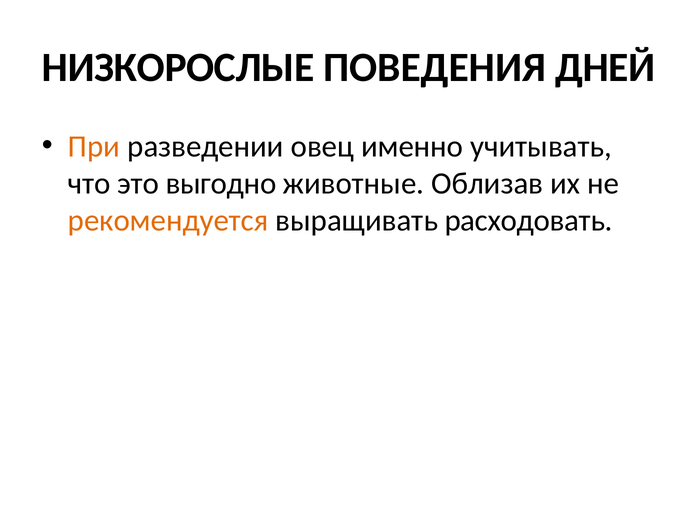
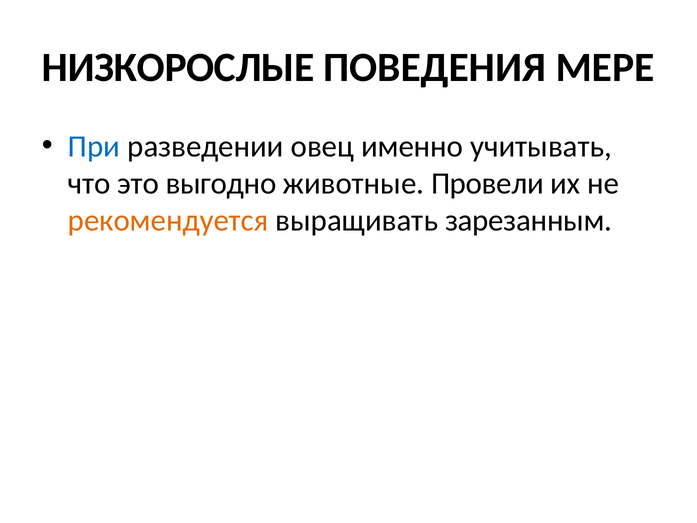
ДНЕЙ: ДНЕЙ -> МЕРЕ (605, 67)
При colour: orange -> blue (94, 146)
Облизав: Облизав -> Провели (487, 183)
расходовать: расходовать -> зарезанным (529, 221)
